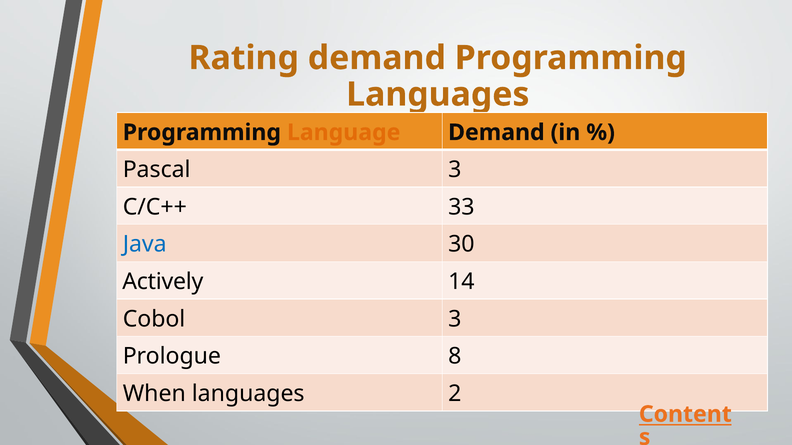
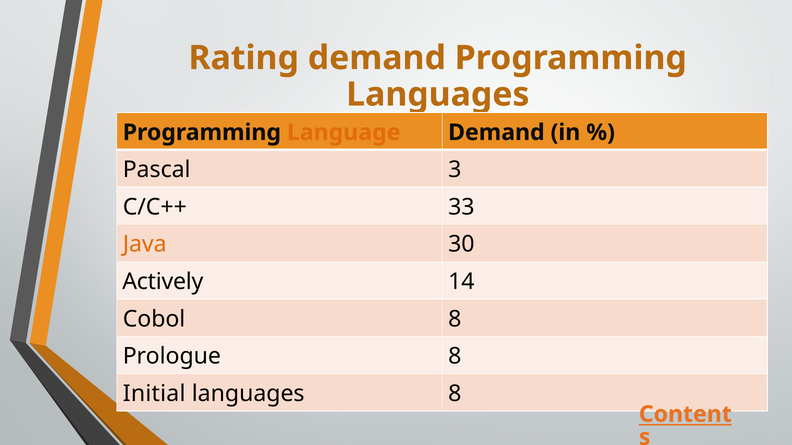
Java colour: blue -> orange (145, 245)
Cobol 3: 3 -> 8 (455, 319)
When: When -> Initial (154, 394)
languages 2: 2 -> 8 (455, 394)
